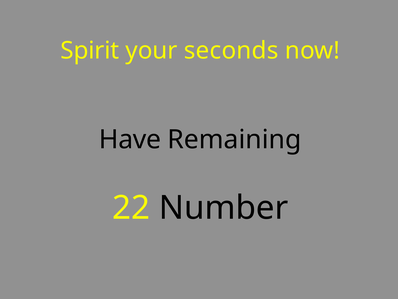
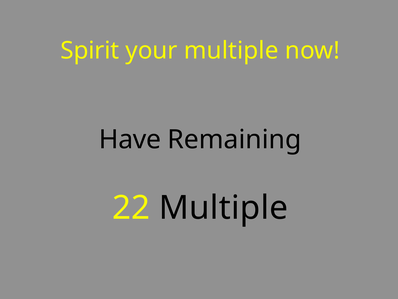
your seconds: seconds -> multiple (231, 50)
22 Number: Number -> Multiple (223, 208)
